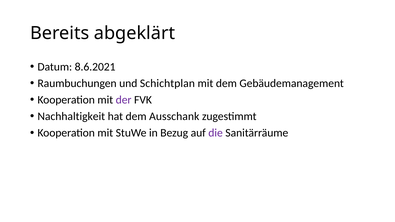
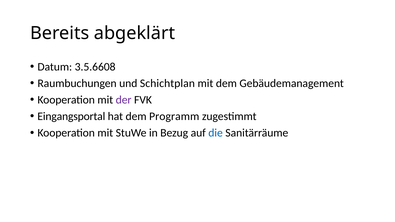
8.6.2021: 8.6.2021 -> 3.5.6608 (95, 67)
Nachhaltigkeit: Nachhaltigkeit -> Eingangsportal (71, 116)
Ausschank: Ausschank -> Programm (174, 116)
die colour: purple -> blue (216, 133)
